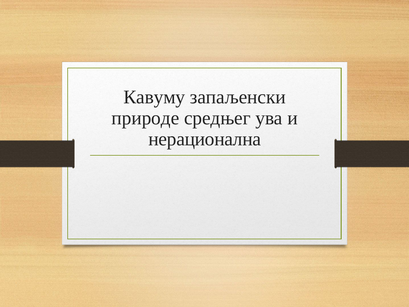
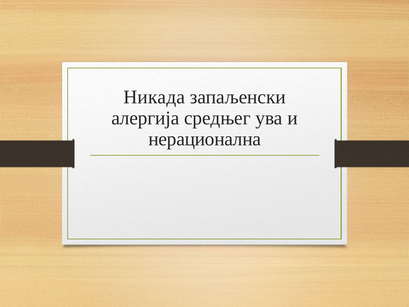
Кавуму: Кавуму -> Никада (154, 97)
природе: природе -> алергија (145, 118)
